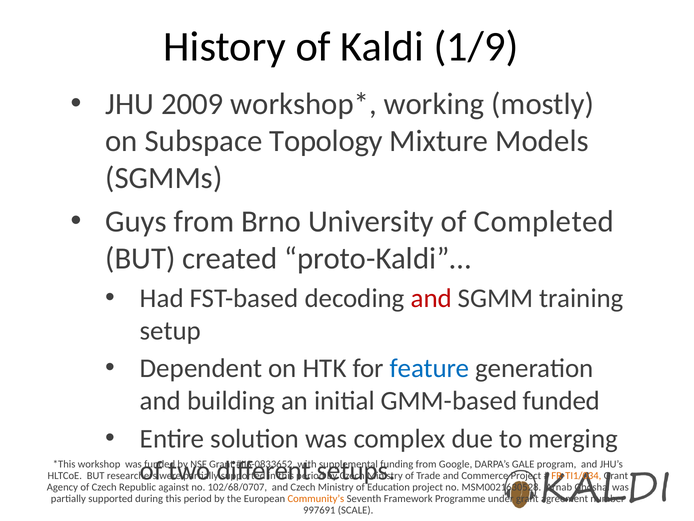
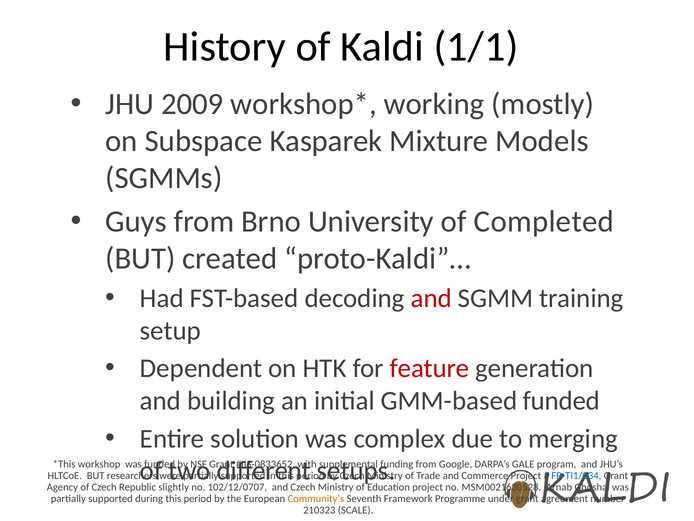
1/9: 1/9 -> 1/1 (476, 47)
Topology: Topology -> Kasparek (326, 141)
feature colour: blue -> red (430, 368)
FR-TI1/034 colour: orange -> blue (576, 475)
against: against -> slightly (174, 487)
102/68/0707: 102/68/0707 -> 102/12/0707 (237, 487)
997691: 997691 -> 210323 (319, 510)
